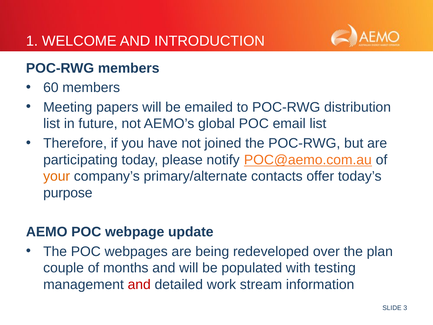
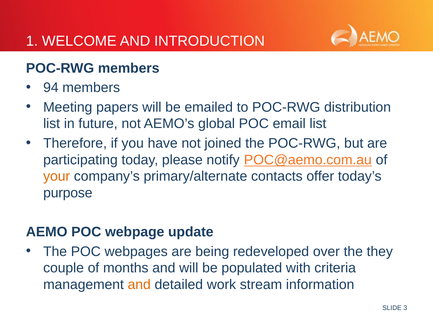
60: 60 -> 94 (51, 88)
plan: plan -> they (380, 251)
testing: testing -> criteria (335, 268)
and colour: red -> orange (139, 284)
